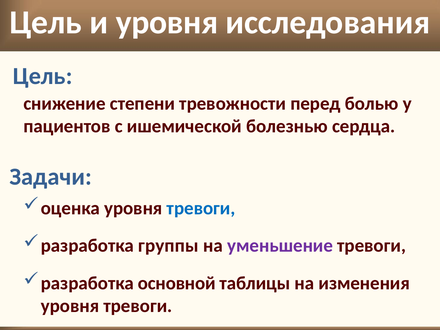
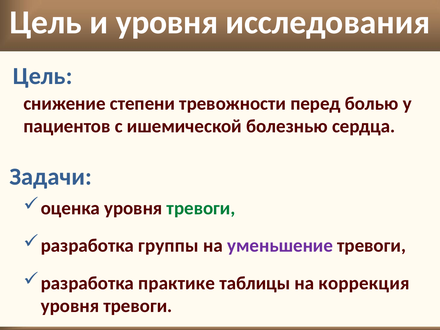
тревоги colour: blue -> green (201, 208)
основной: основной -> практике (177, 283)
изменения: изменения -> коррекция (364, 283)
